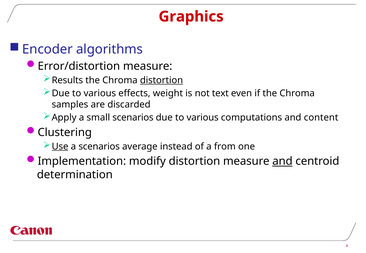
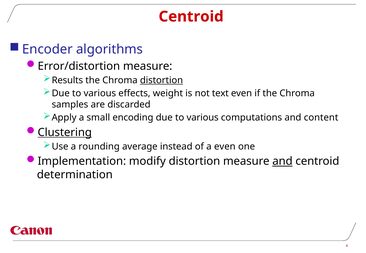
Graphics: Graphics -> Centroid (191, 17)
small scenarios: scenarios -> encoding (133, 118)
Clustering underline: none -> present (65, 133)
Use underline: present -> none (60, 147)
a scenarios: scenarios -> rounding (99, 147)
a from: from -> even (225, 147)
